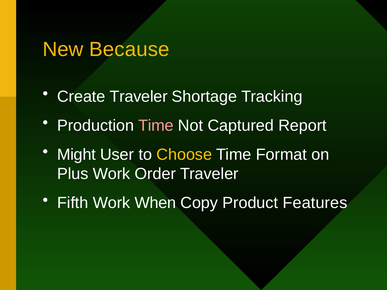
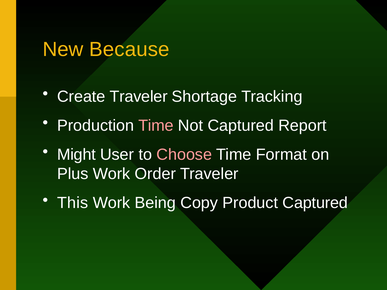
Choose colour: yellow -> pink (184, 155)
Fifth: Fifth -> This (73, 203)
When: When -> Being (155, 203)
Product Features: Features -> Captured (315, 203)
